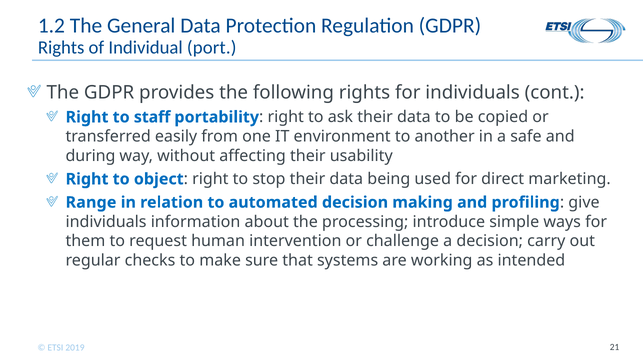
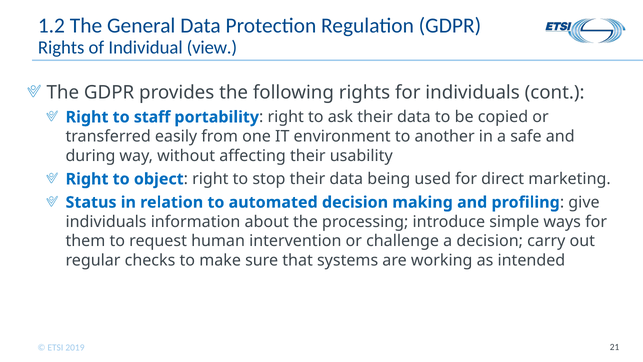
port: port -> view (212, 47)
Range: Range -> Status (91, 202)
